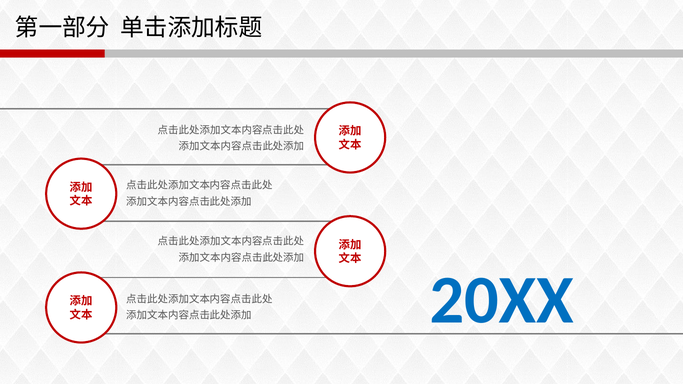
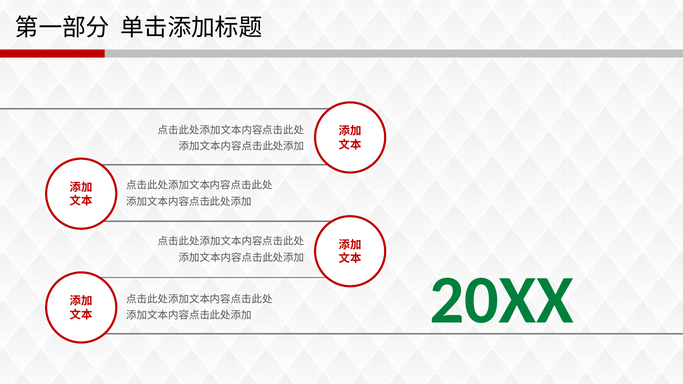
20XX colour: blue -> green (502, 300)
